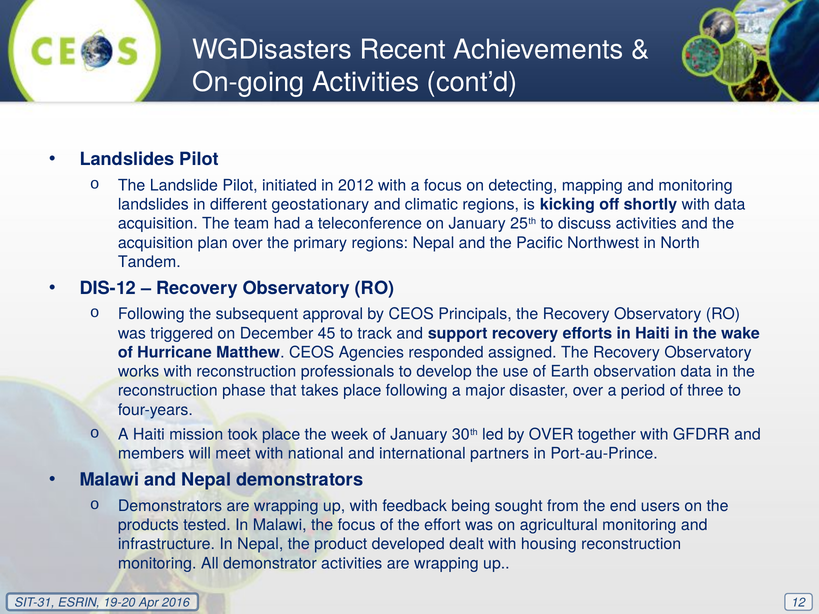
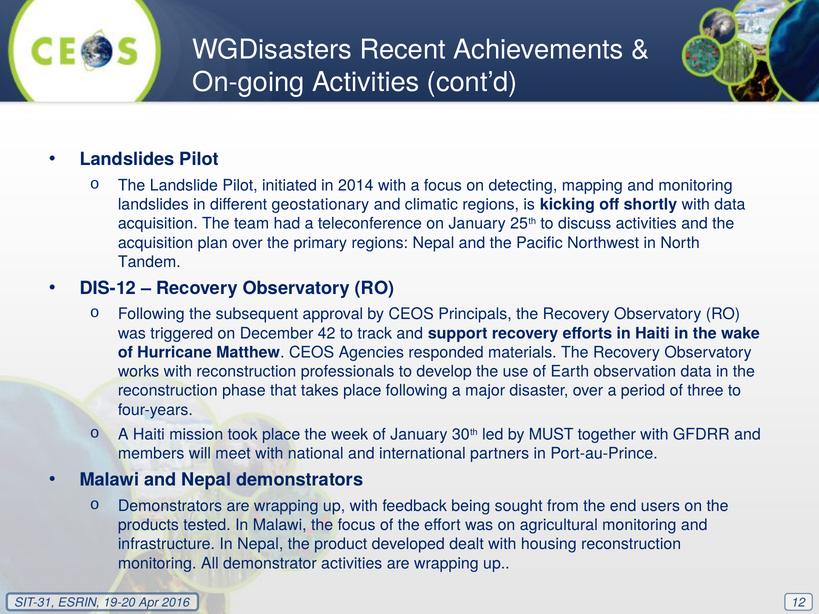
2012: 2012 -> 2014 (356, 186)
45: 45 -> 42 (327, 333)
assigned: assigned -> materials (522, 353)
by OVER: OVER -> MUST (551, 435)
